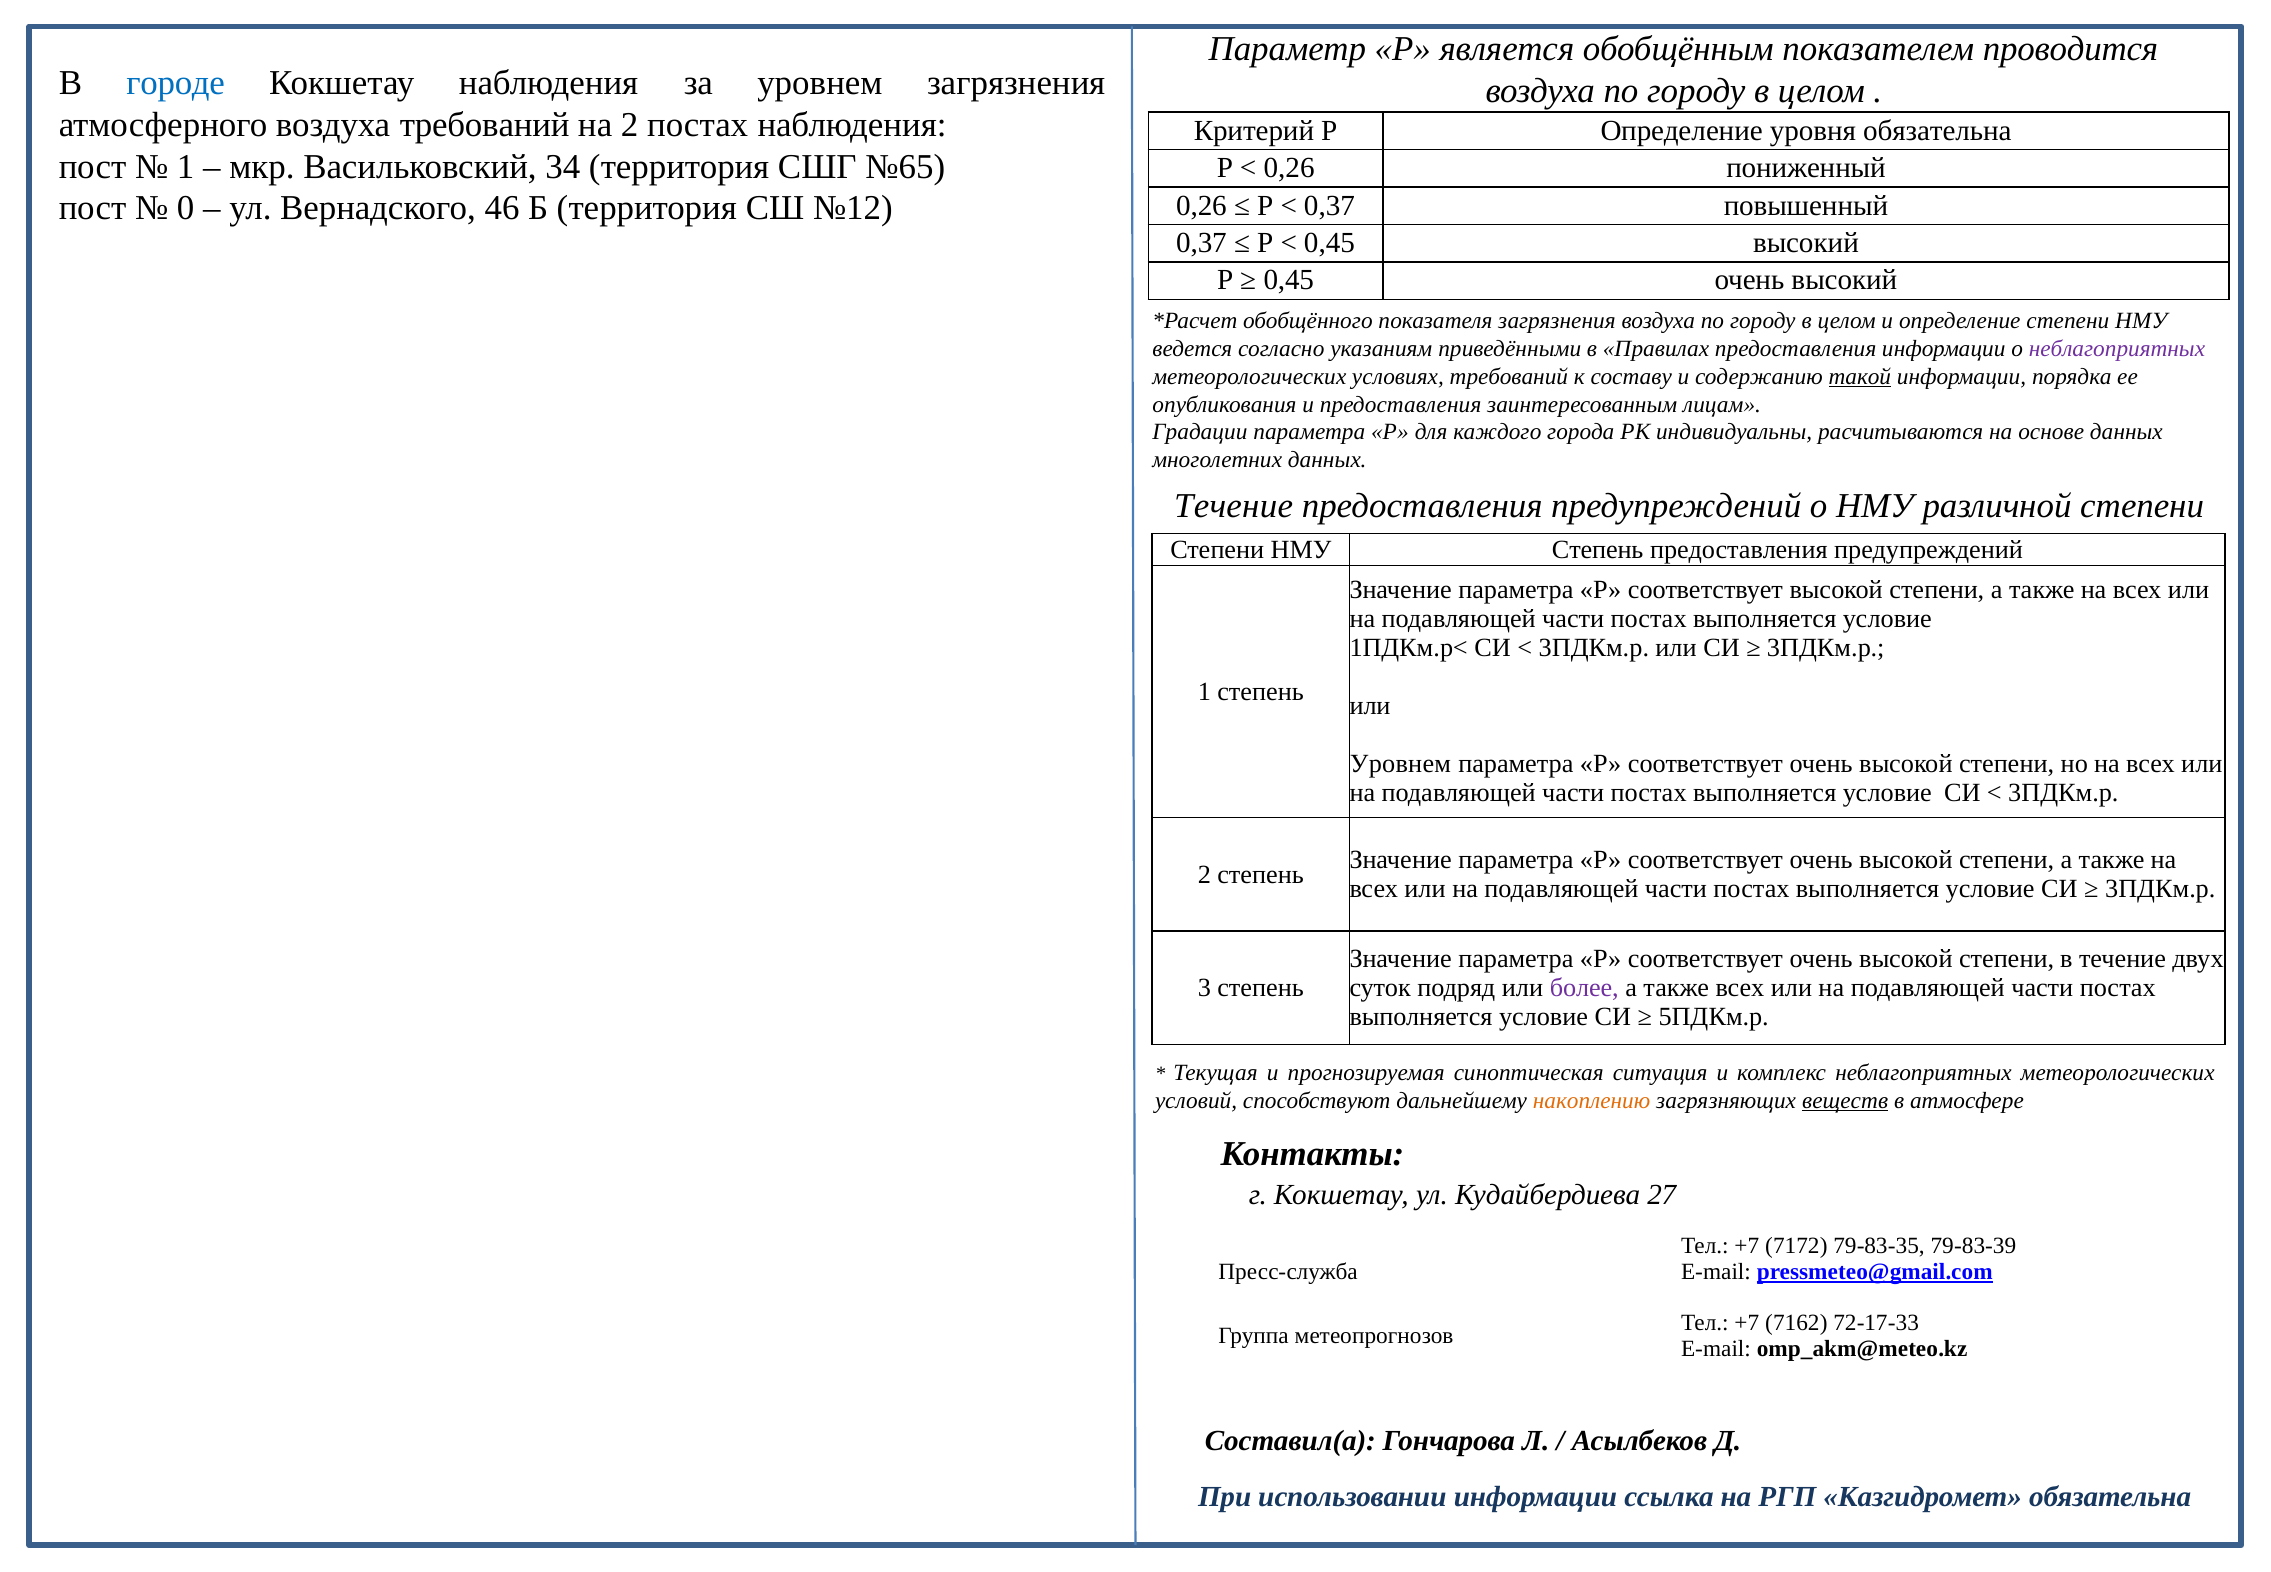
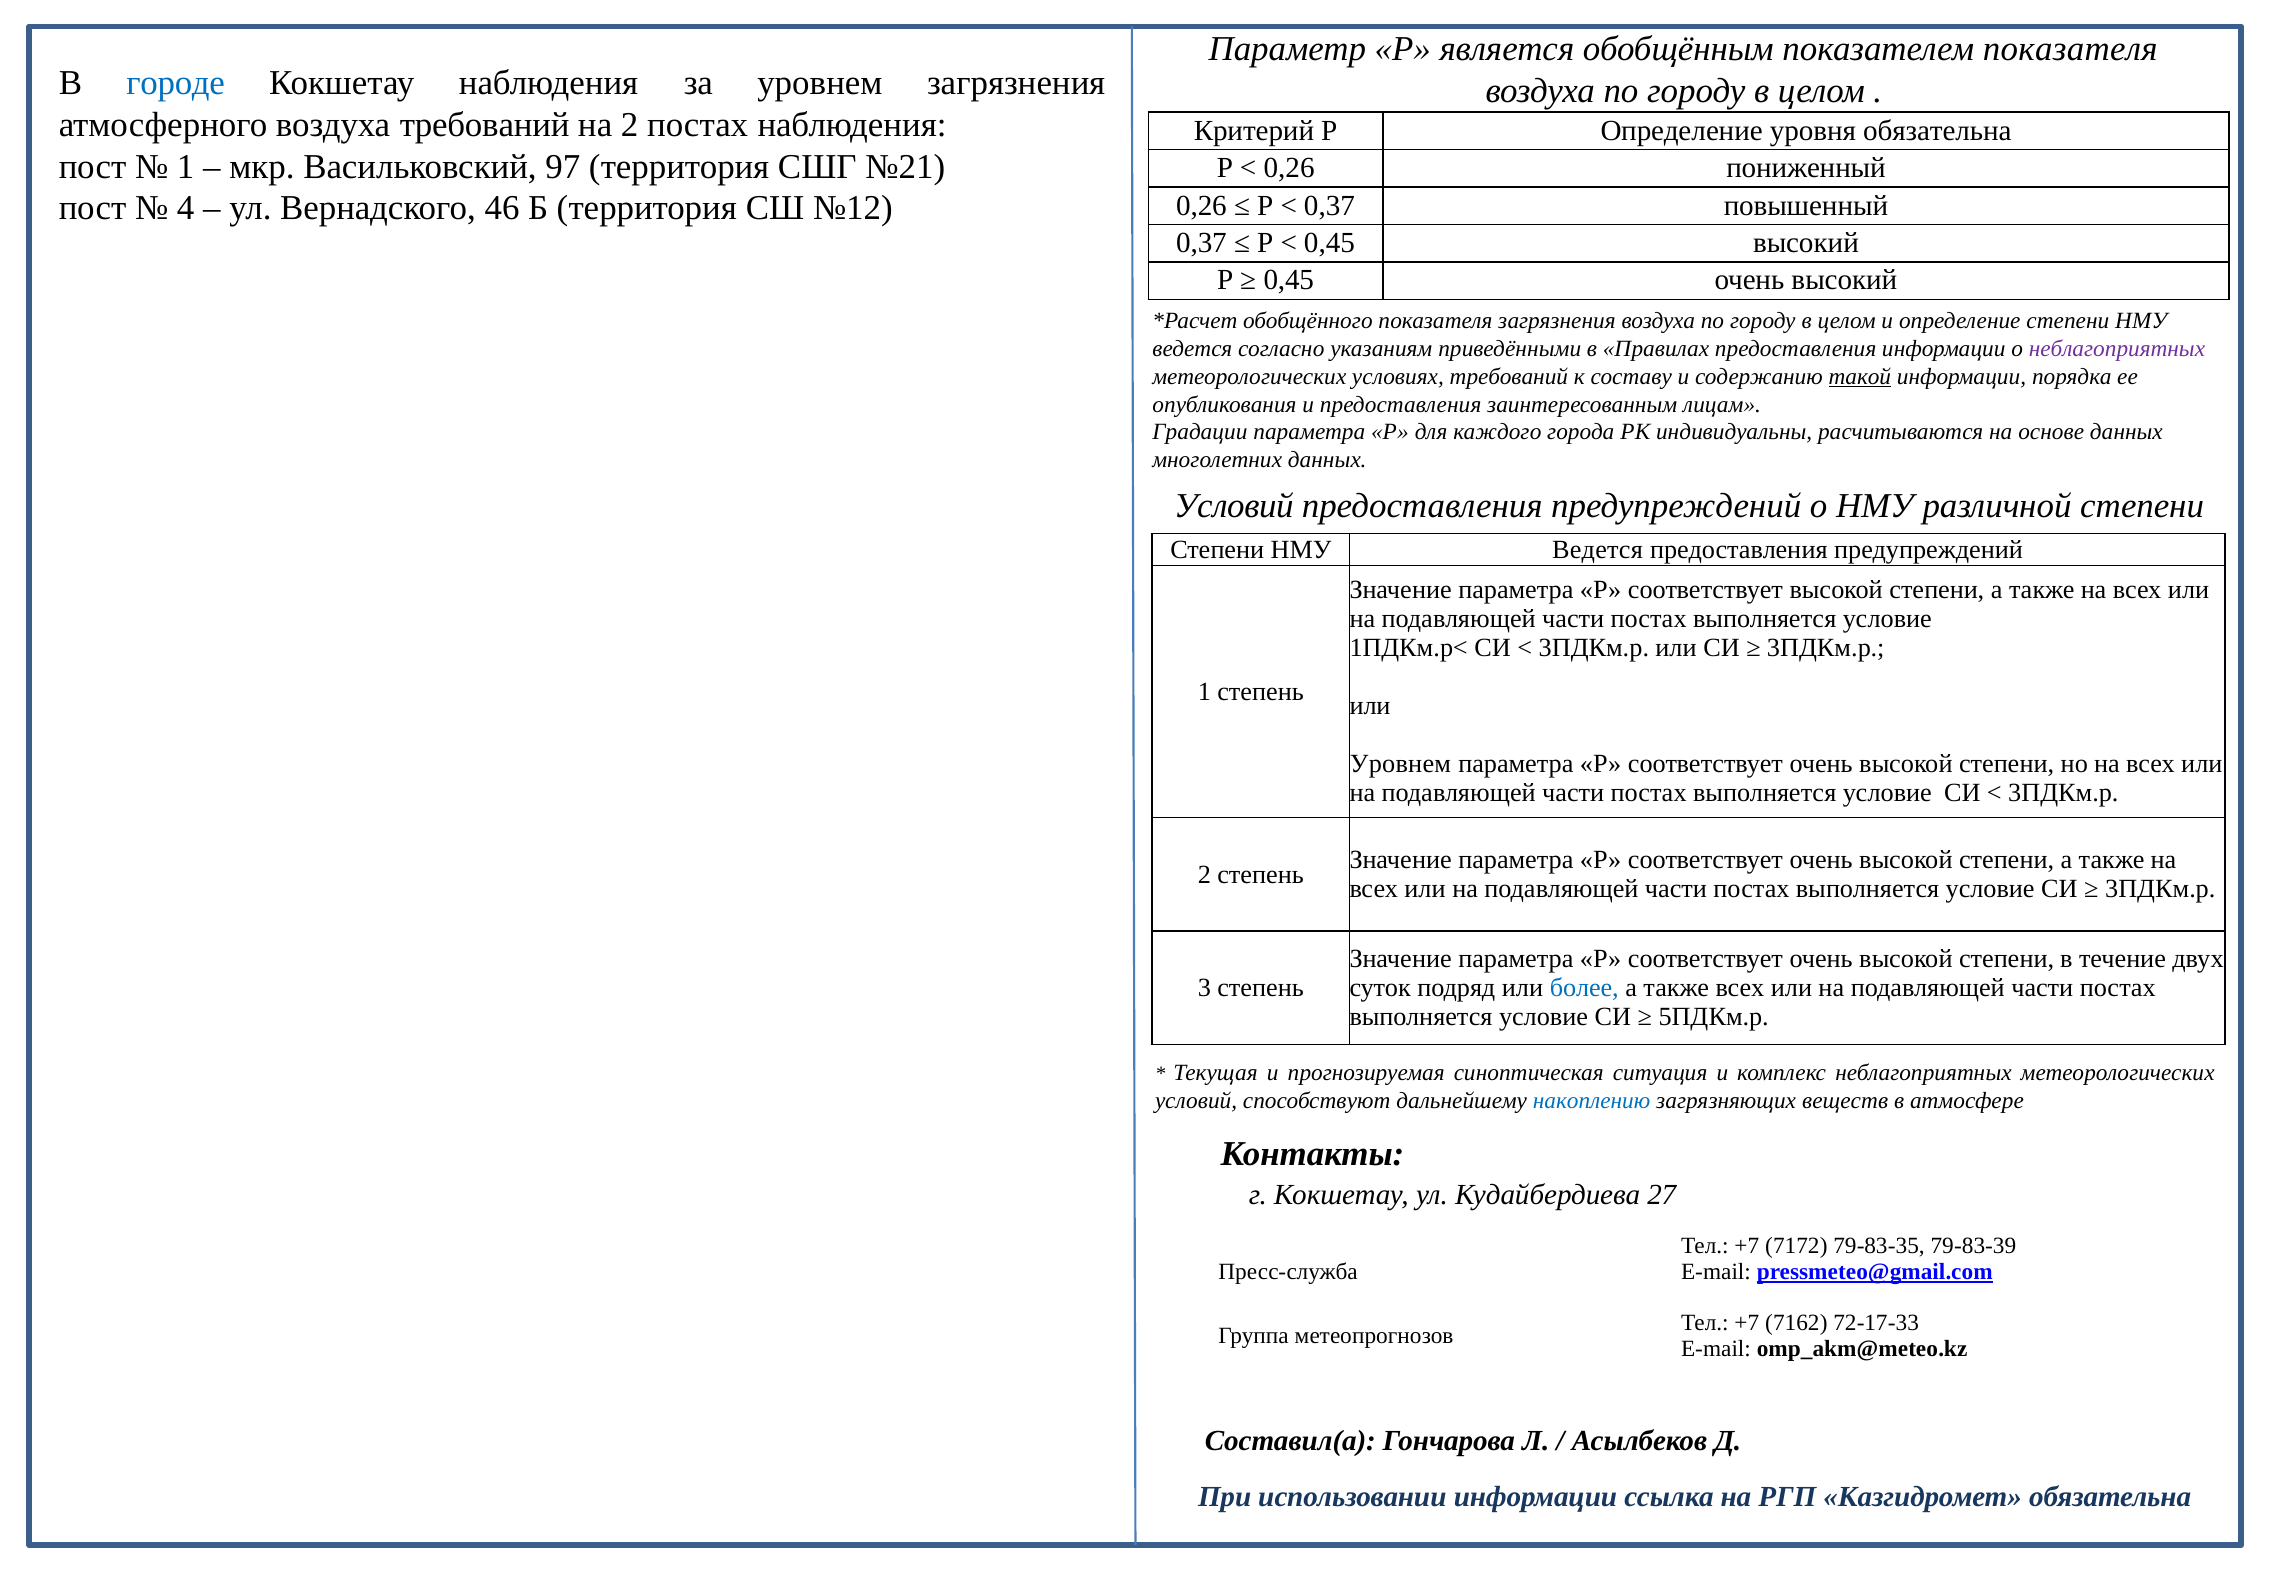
показателем проводится: проводится -> показателя (2070, 49)
34: 34 -> 97 (563, 167)
№65: №65 -> №21 (905, 167)
0: 0 -> 4 (186, 209)
Течение: Течение -> Условий (1234, 507)
Степень: Степень -> Ведется (1597, 550)
более colour: purple -> blue (1584, 988)
накоплению colour: orange -> blue (1592, 1101)
веществ underline: present -> none (1845, 1101)
